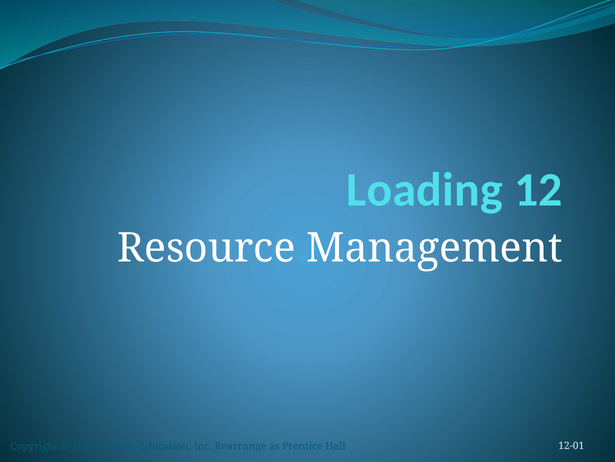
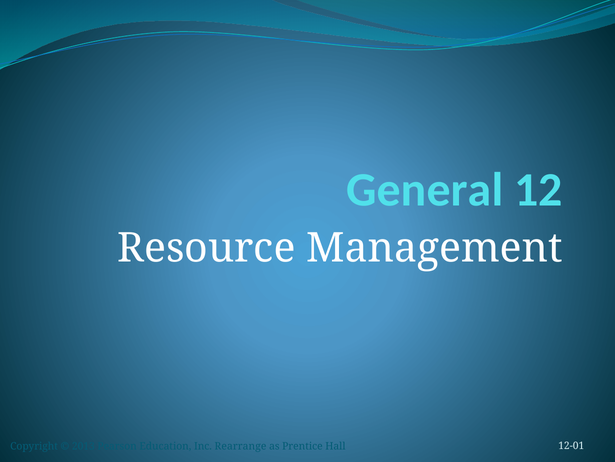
Loading: Loading -> General (425, 190)
